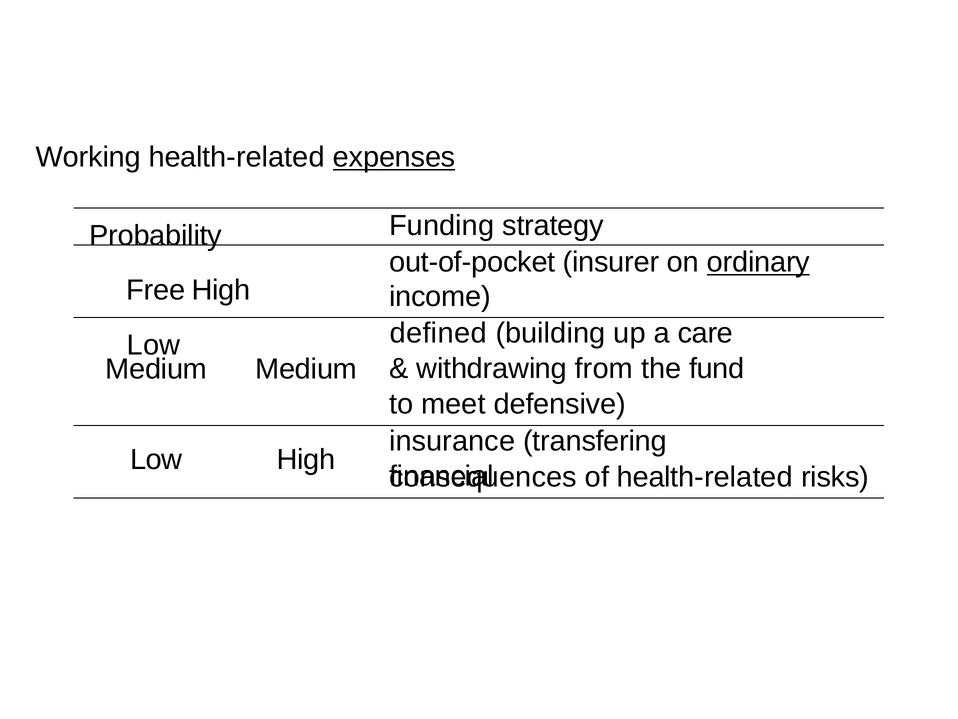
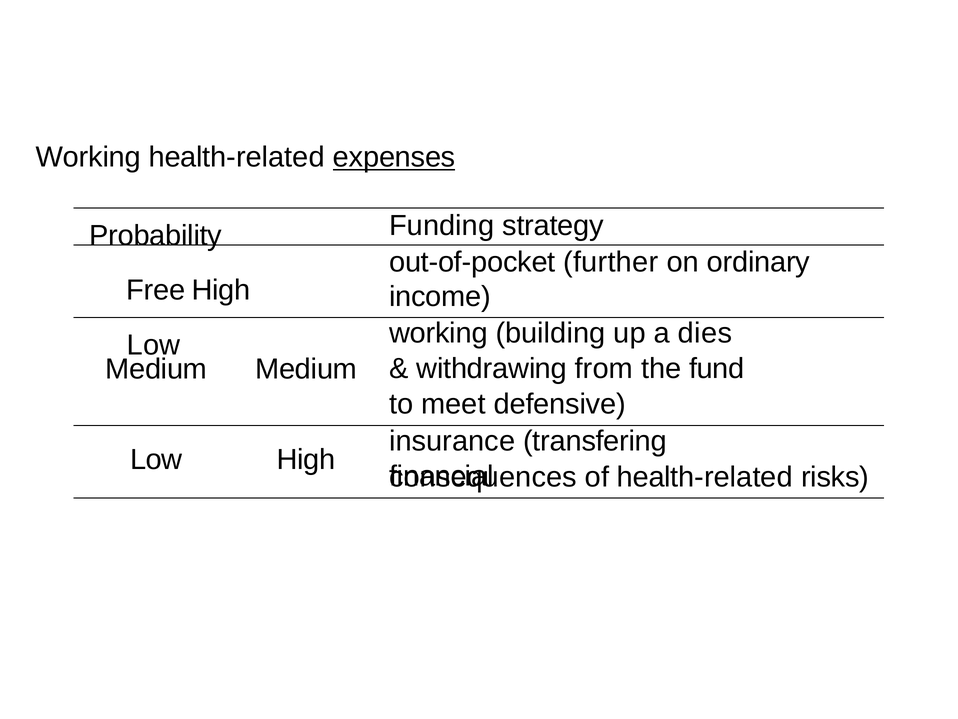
insurer: insurer -> further (611, 262)
ordinary underline: present -> none (758, 262)
defined: defined -> working (438, 333)
care: care -> dies (705, 333)
